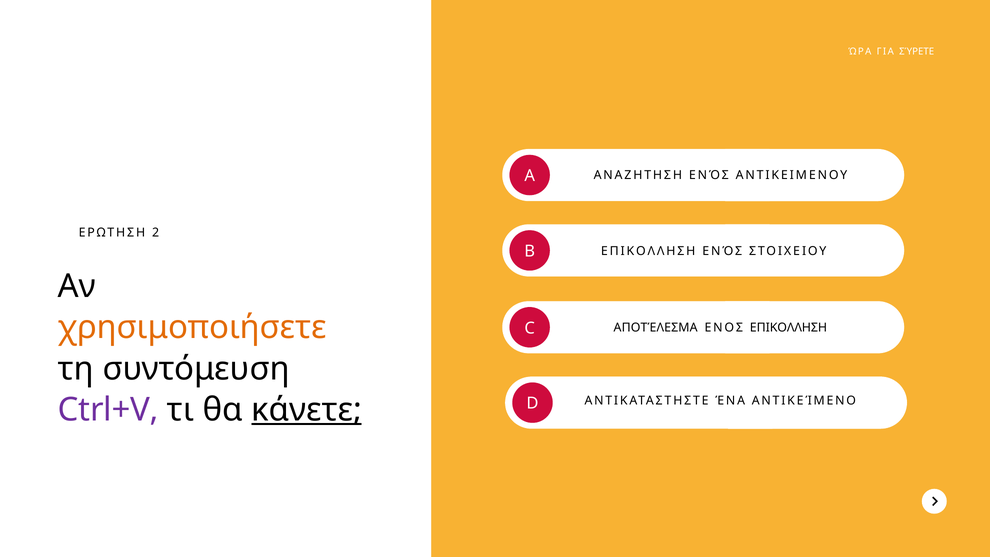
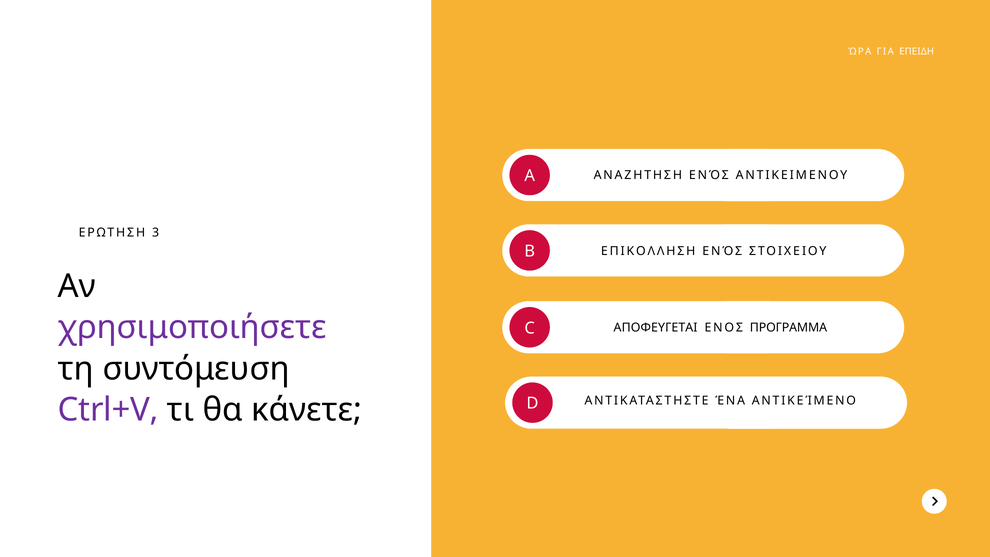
ΣΎΡΕΤΕ: ΣΎΡΕΤΕ -> ΕΠΕΙΔΗ (917, 52)
2: 2 -> 3 (156, 233)
χρησιμοποιήσετε colour: orange -> purple (192, 327)
ΑΠΟΤΈΛΕΣΜΑ: ΑΠΟΤΈΛΕΣΜΑ -> ΑΠΟΦΕΥΓΕΤΑΙ (656, 327)
ΕΝΟΣ ΕΠΙΚΟΛΛΗΣΗ: ΕΠΙΚΟΛΛΗΣΗ -> ΠΡΟΓΡΑΜΜΑ (788, 327)
κάνετε underline: present -> none (307, 410)
